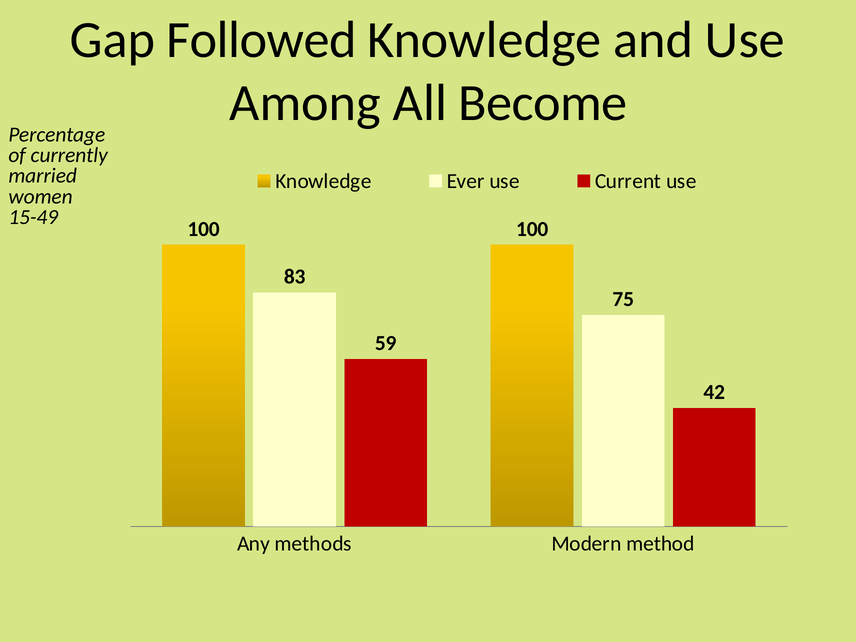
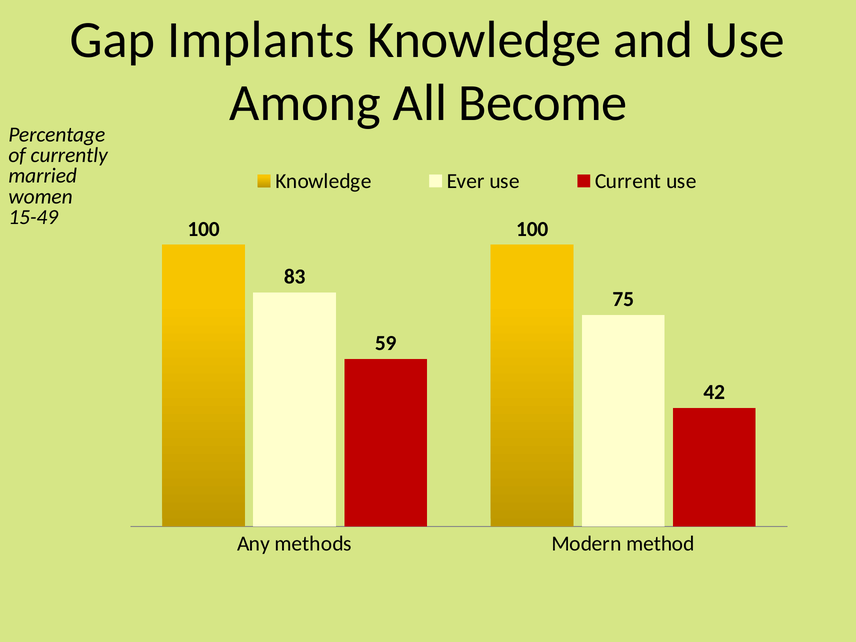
Followed: Followed -> Implants (261, 40)
